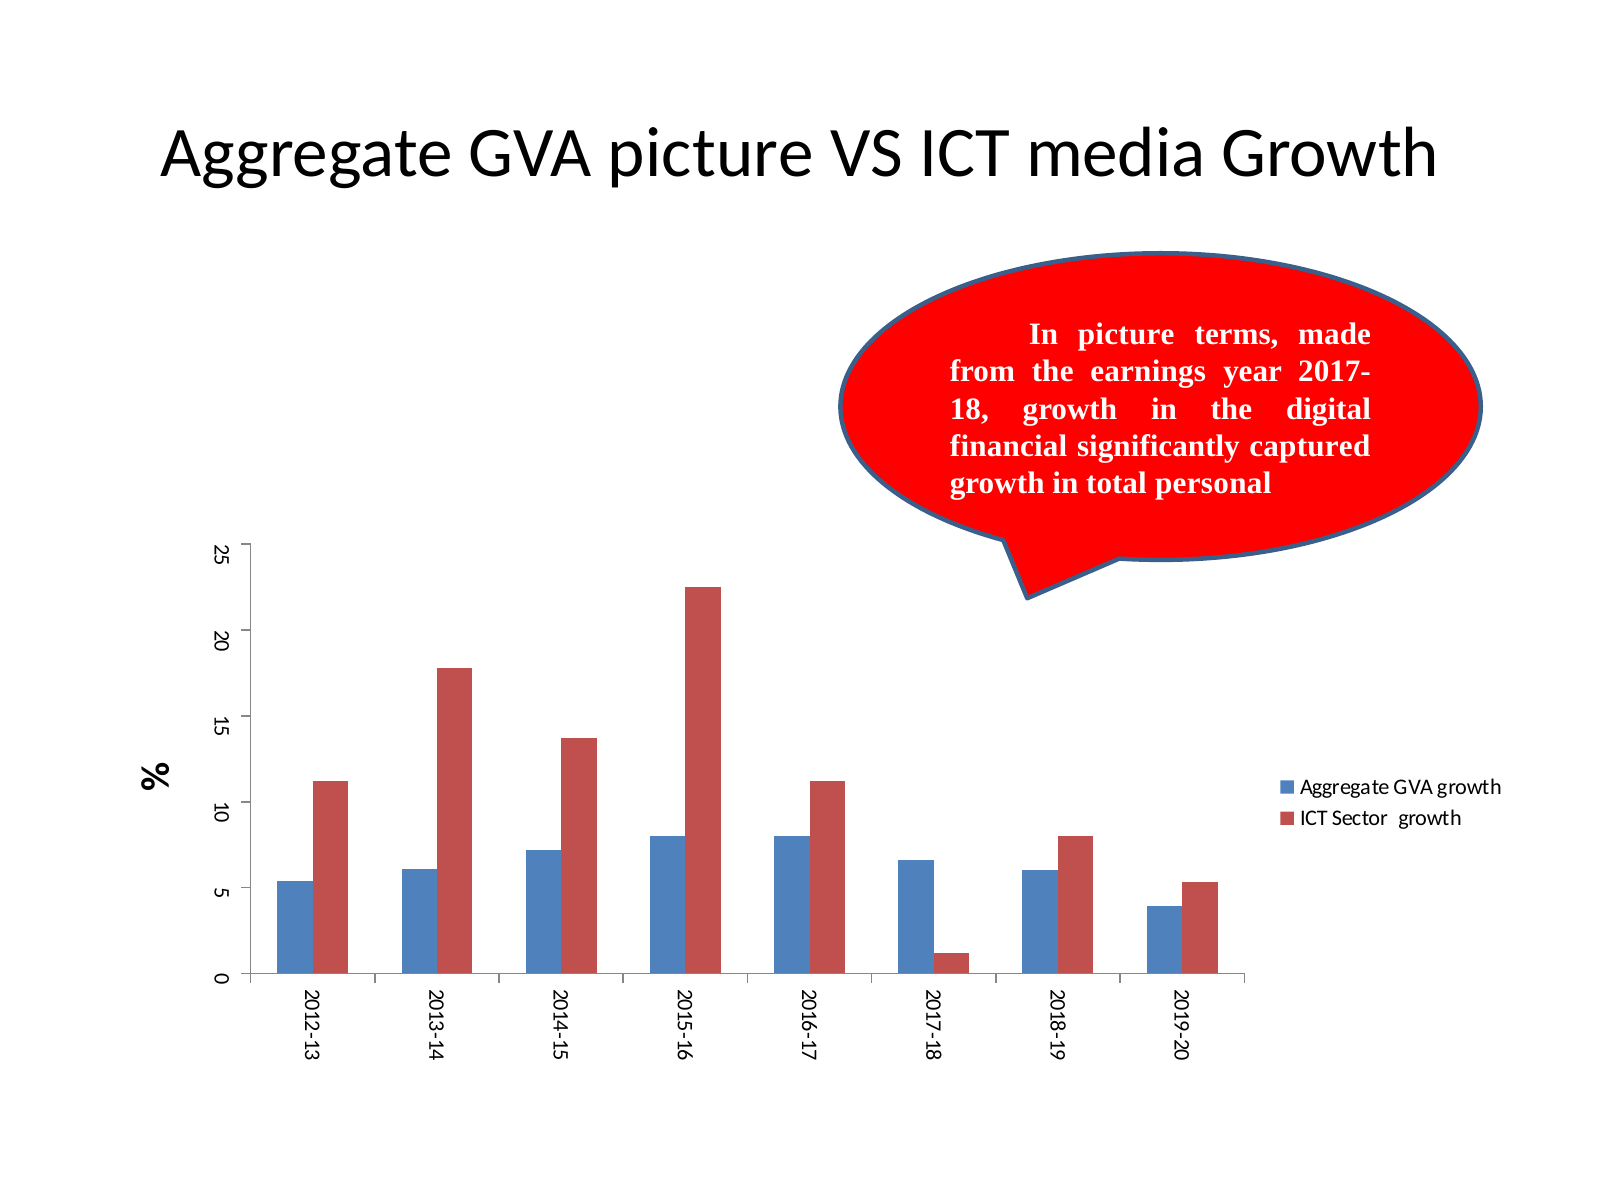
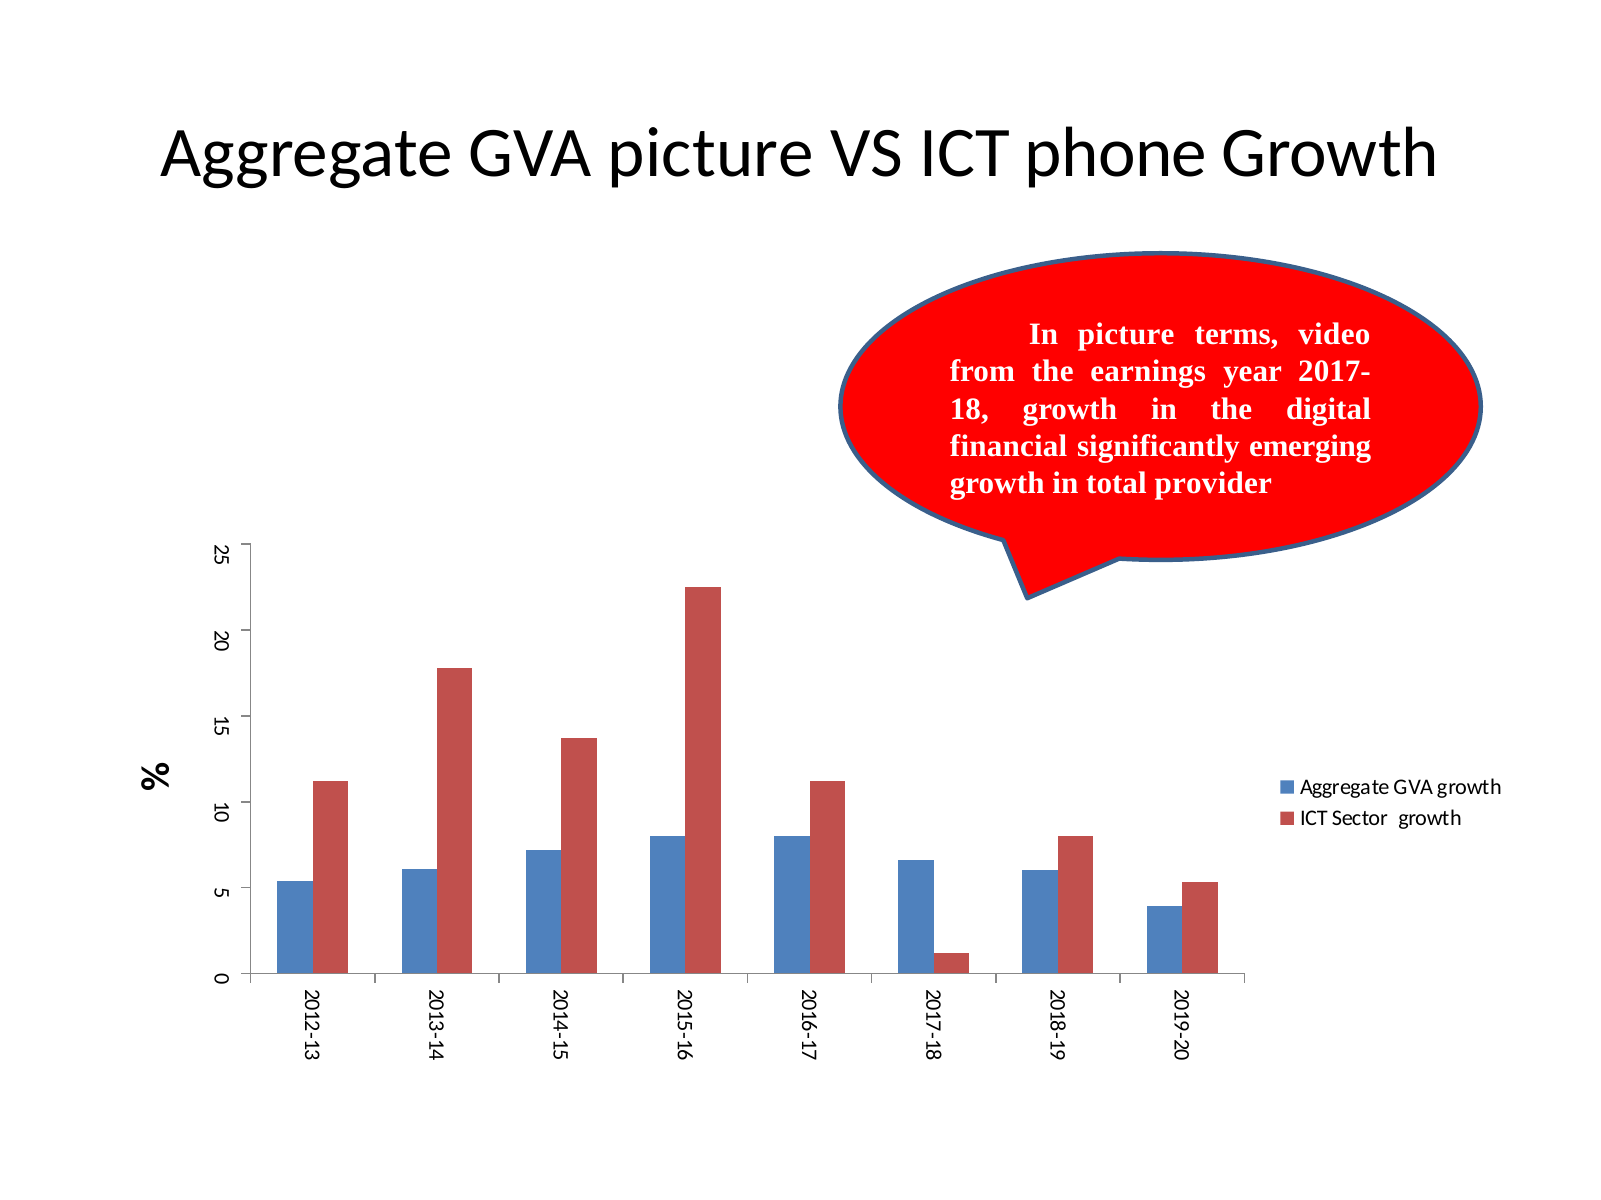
media: media -> phone (1116, 153)
made: made -> video (1334, 334)
captured: captured -> emerging (1310, 446)
personal: personal -> provider (1213, 484)
